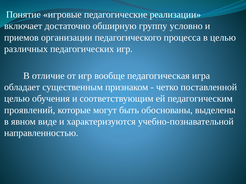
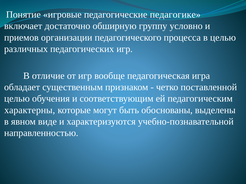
реализации: реализации -> педагогике (175, 15)
проявлений: проявлений -> характерны (30, 110)
